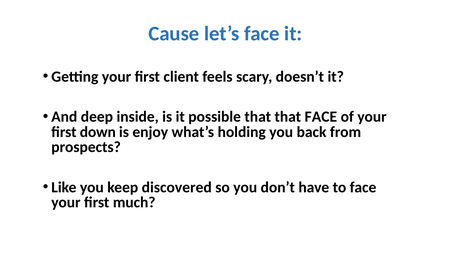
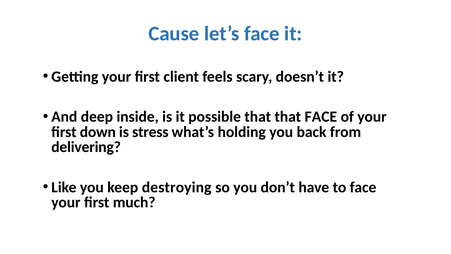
enjoy: enjoy -> stress (150, 132)
prospects: prospects -> delivering (86, 147)
discovered: discovered -> destroying (177, 187)
